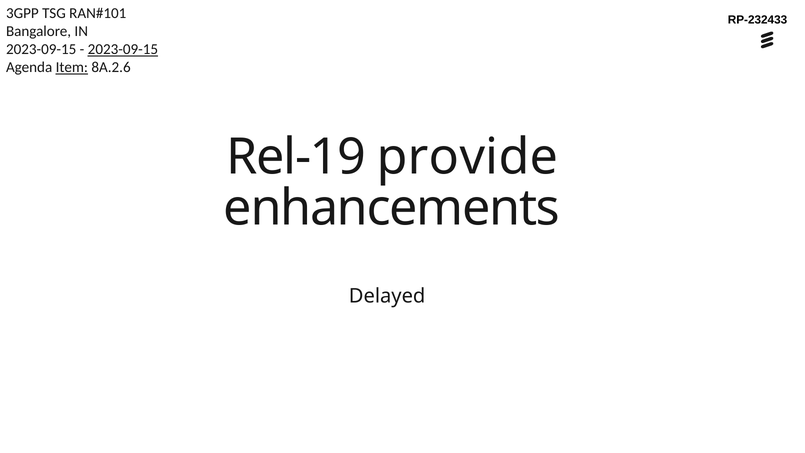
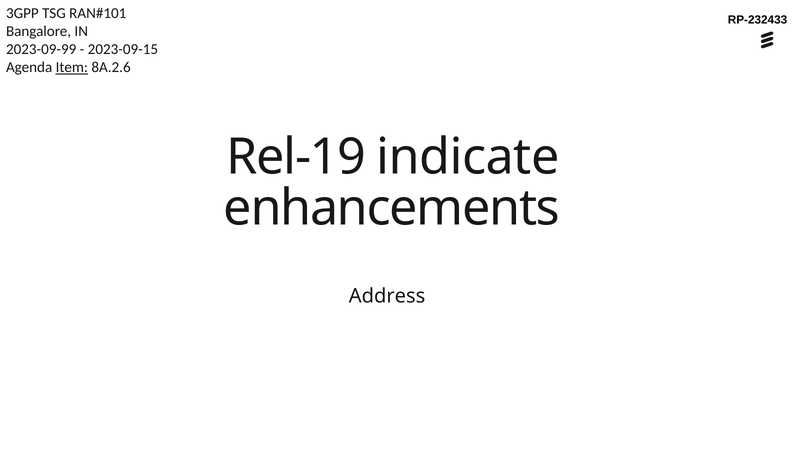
2023-09-15: 2023-09-15 -> 2023-09-99 (41, 49)
2023-09-15 underline: present -> none (123, 49)
provide: provide -> indicate (468, 157)
Delayed: Delayed -> Address (387, 296)
